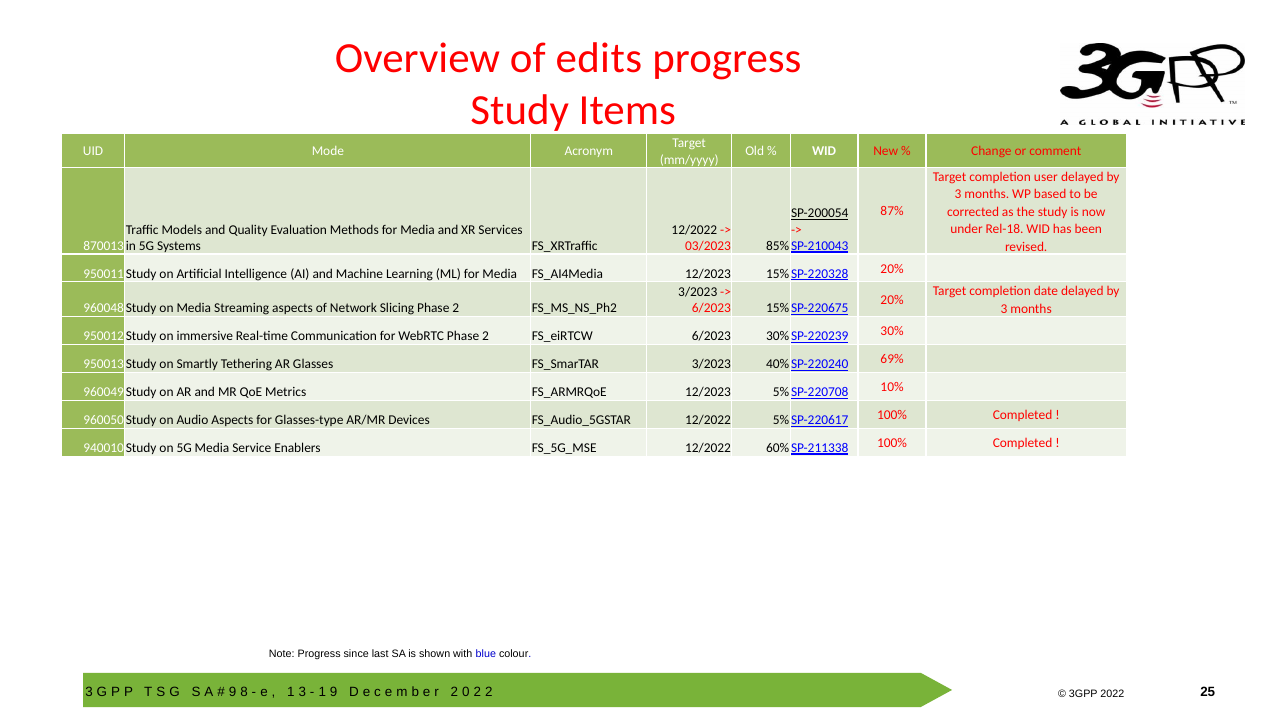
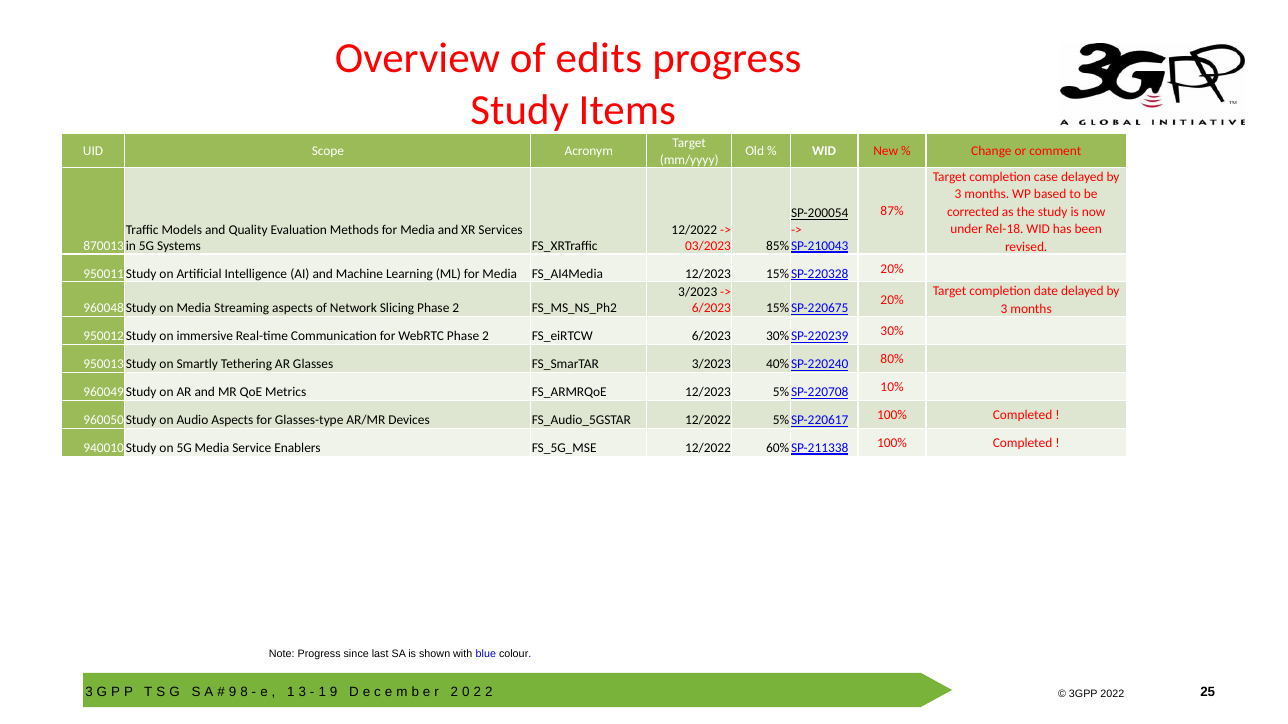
Mode: Mode -> Scope (328, 151)
user: user -> case (1046, 177)
69%: 69% -> 80% (892, 359)
